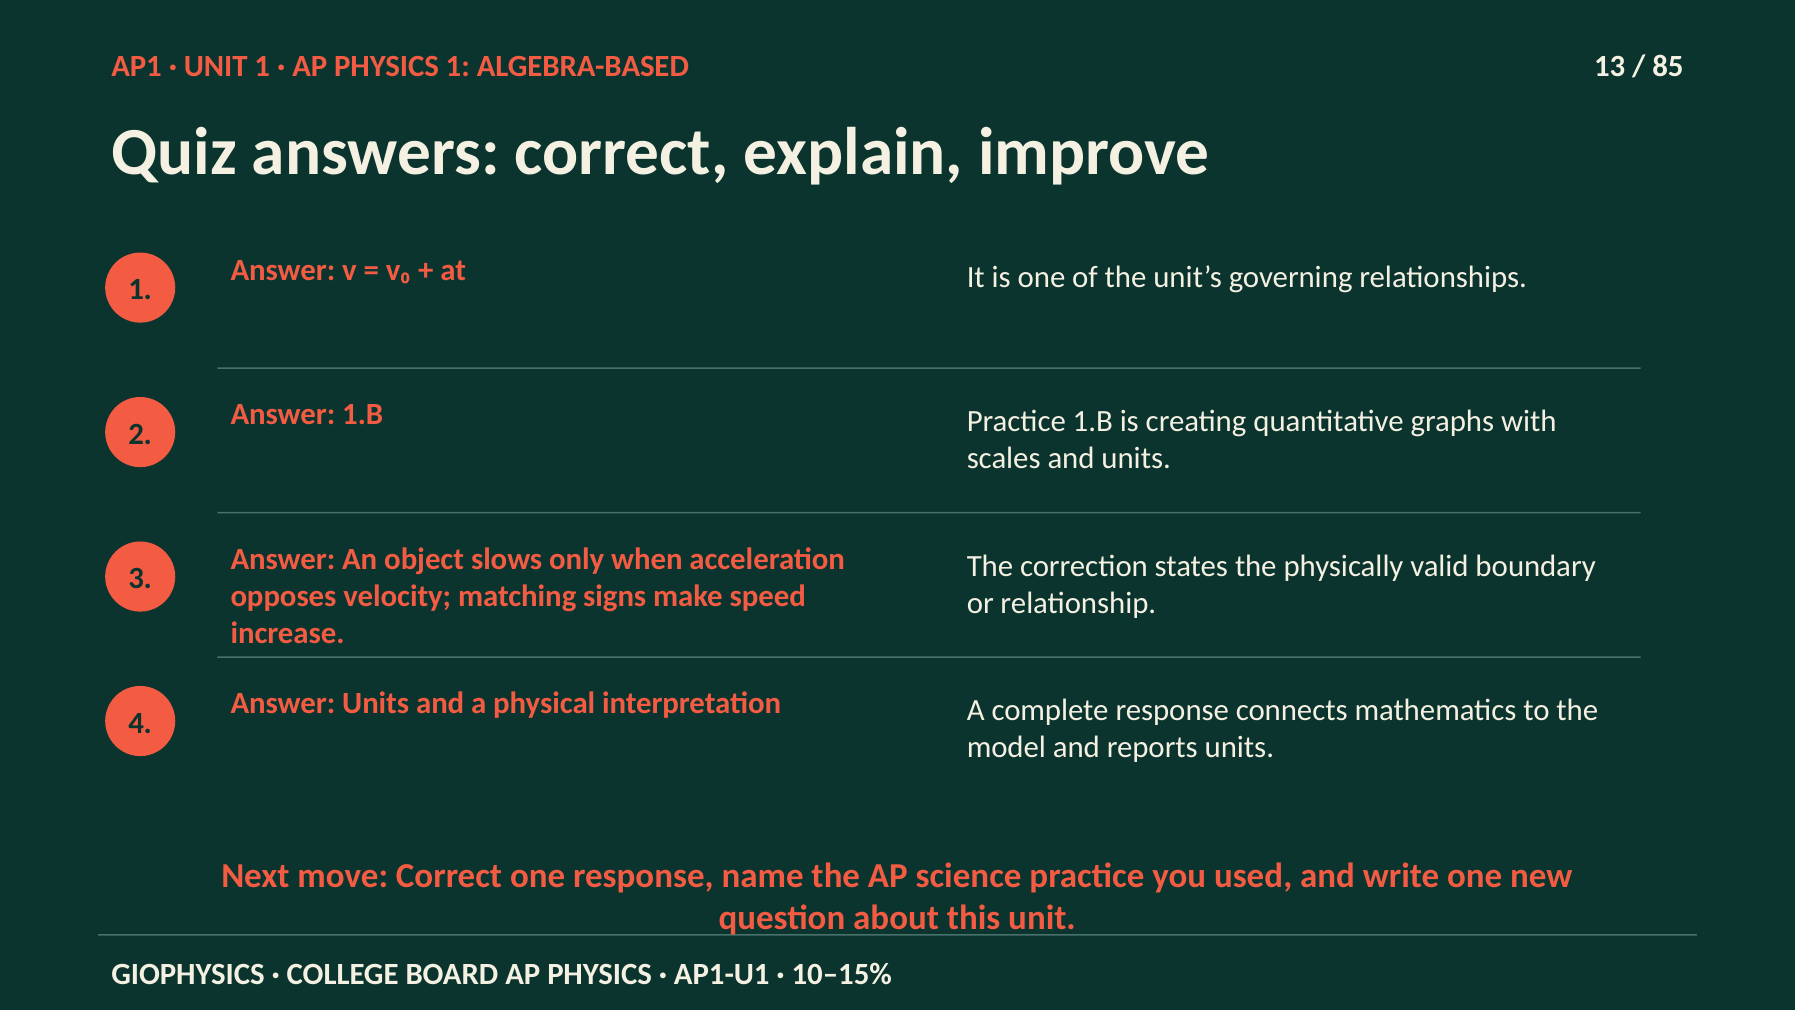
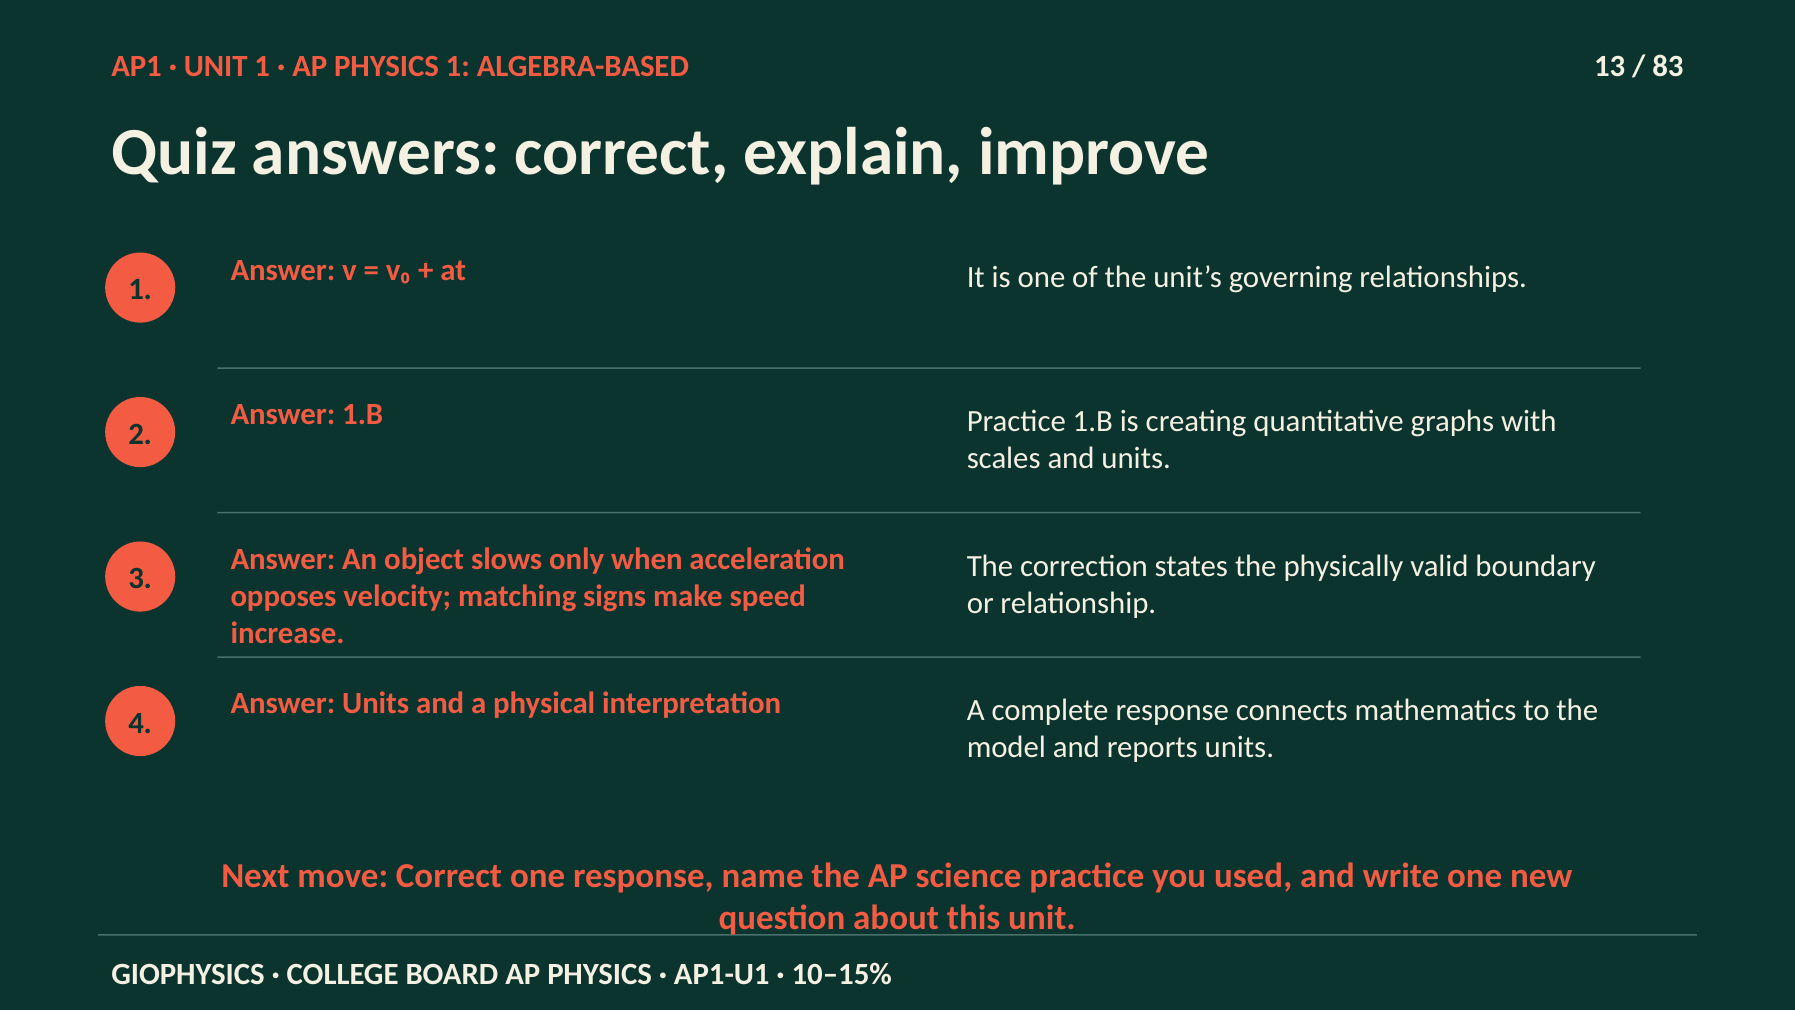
85: 85 -> 83 (1668, 67)
